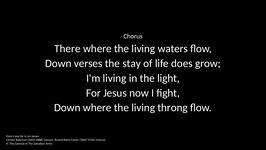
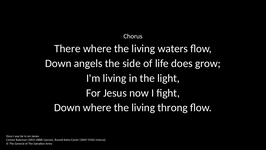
Down verses: verses -> angels (88, 63)
stay: stay -> side (132, 63)
